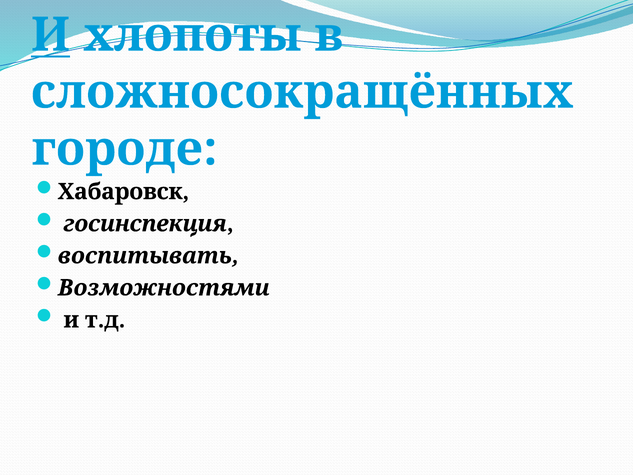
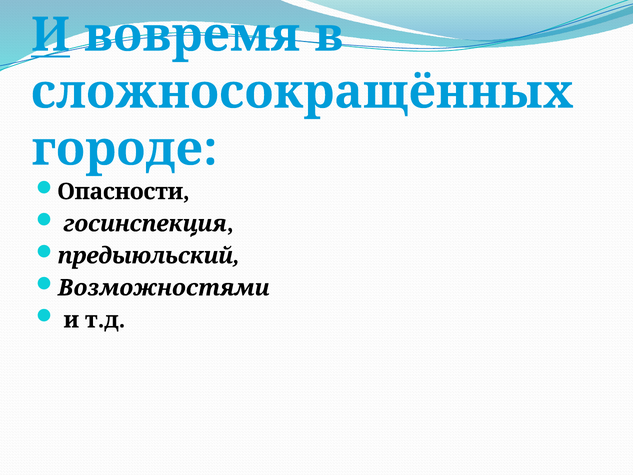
хлопоты: хлопоты -> вовремя (192, 35)
Хабаровск: Хабаровск -> Опасности (123, 192)
воспитывать: воспитывать -> предыюльский (149, 256)
